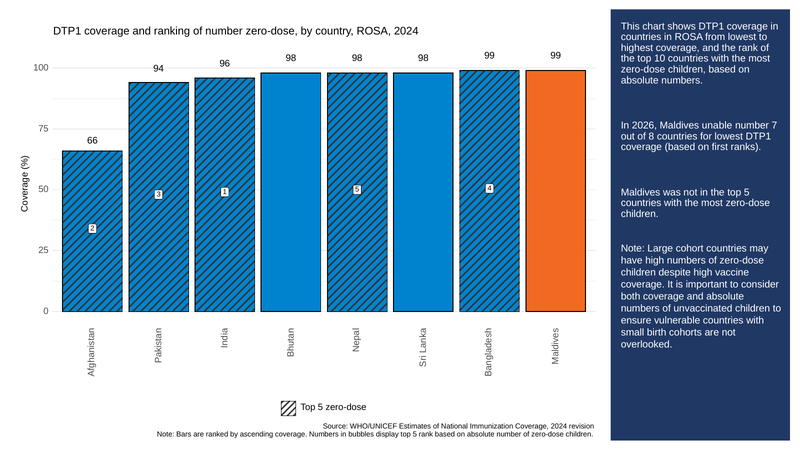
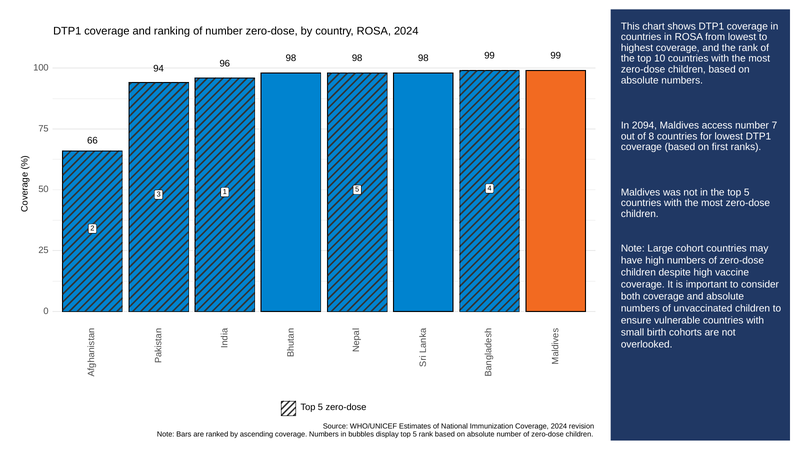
2026: 2026 -> 2094 (644, 125)
unable: unable -> access (717, 125)
